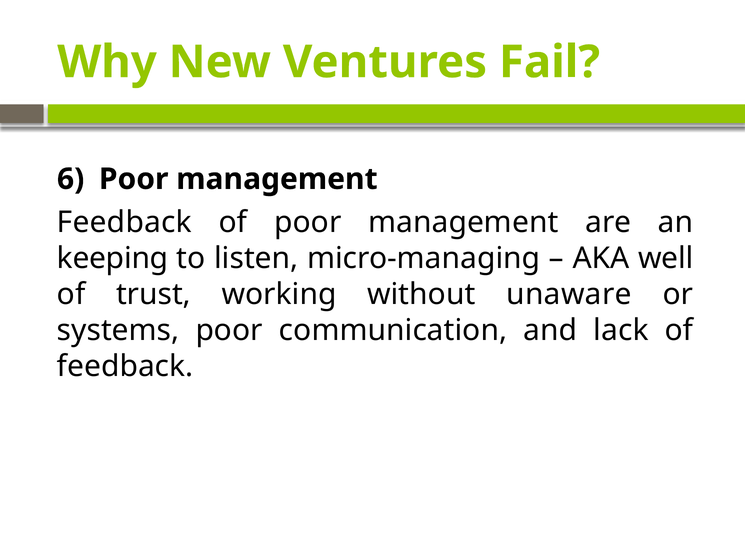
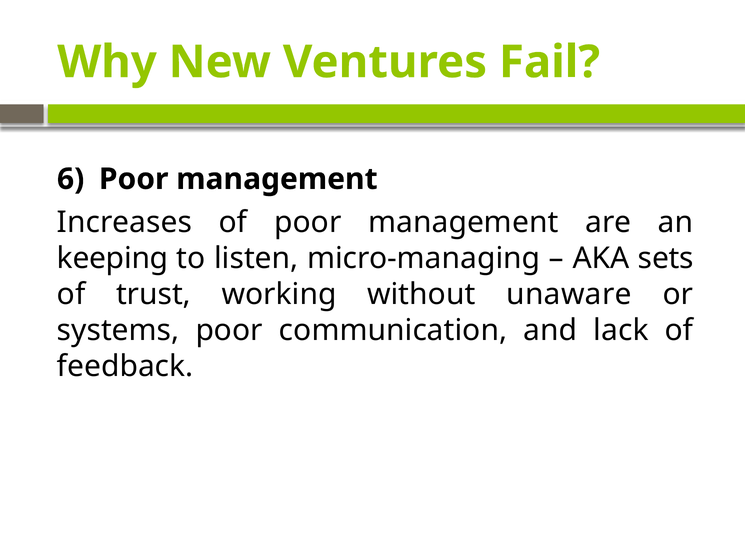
Feedback: Feedback -> Increases (124, 222)
well: well -> sets (666, 258)
